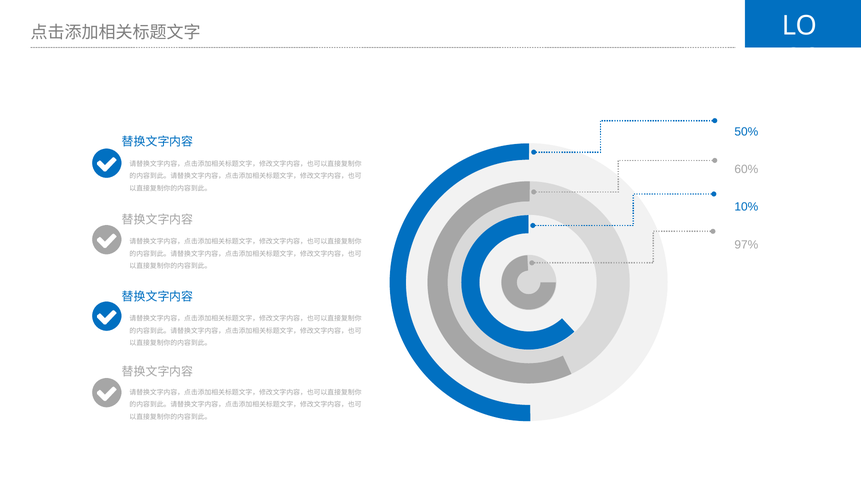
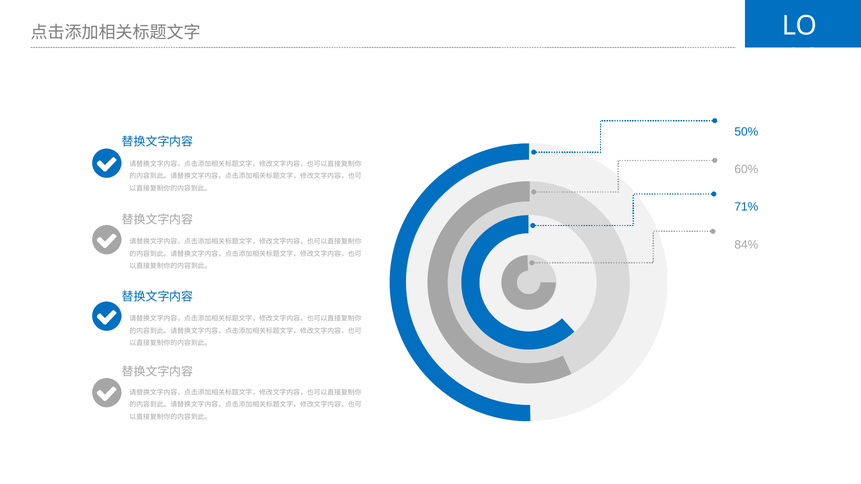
10%: 10% -> 71% (746, 207)
97%: 97% -> 84% (746, 245)
